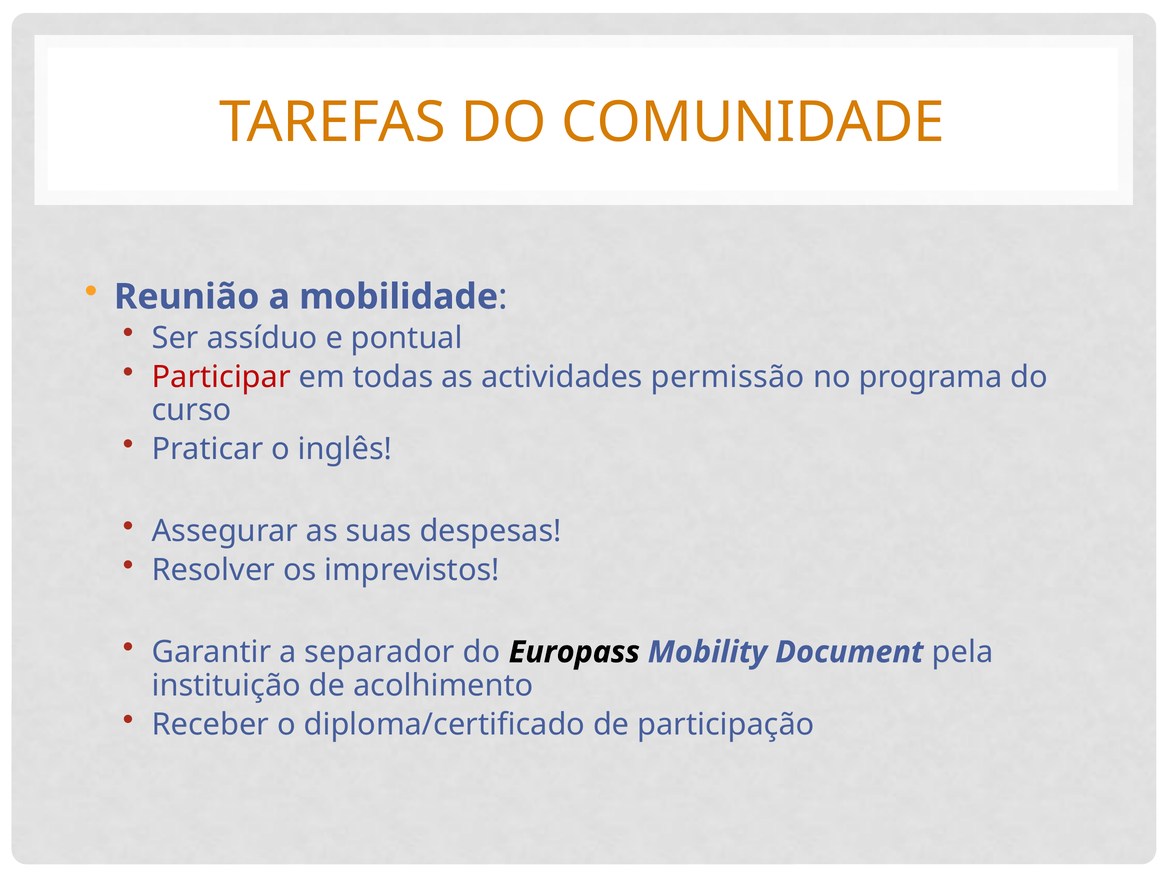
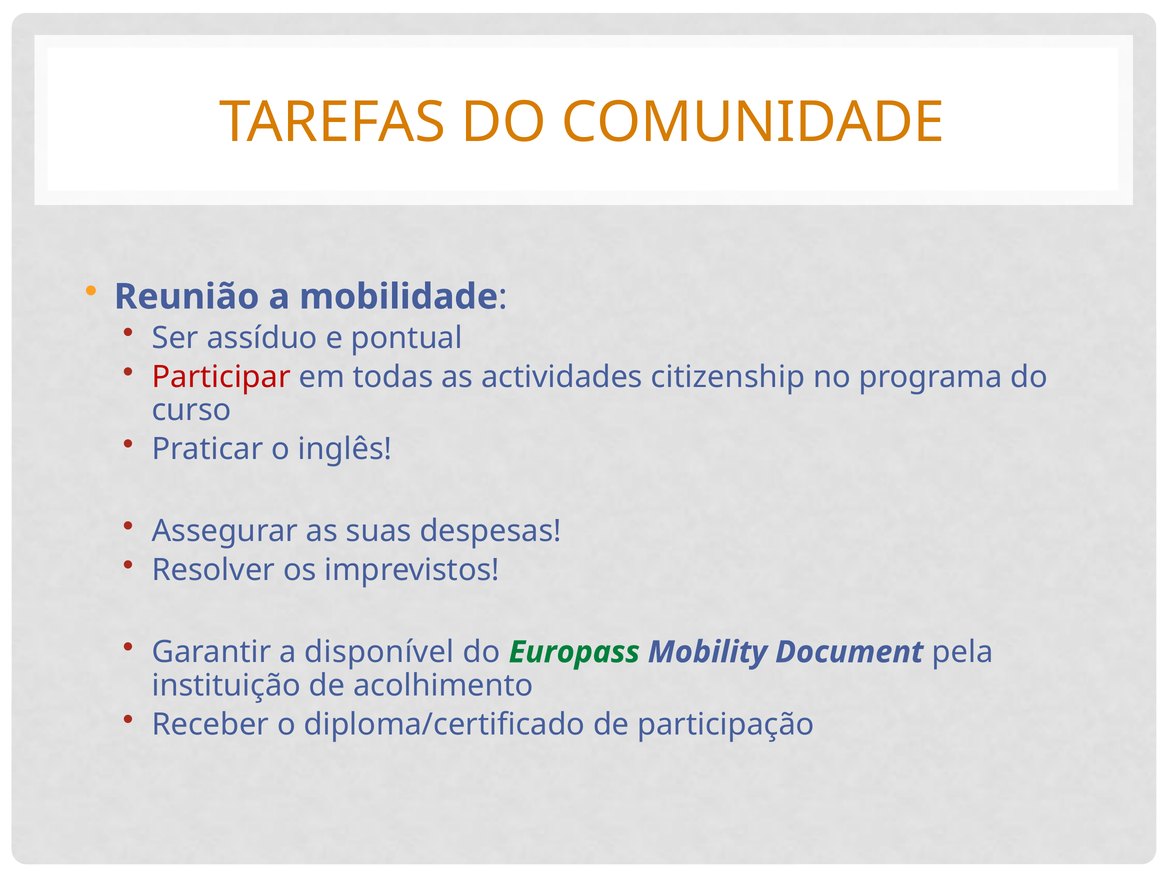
permissão: permissão -> citizenship (728, 377)
separador: separador -> disponível (379, 652)
Europass colour: black -> green (574, 652)
